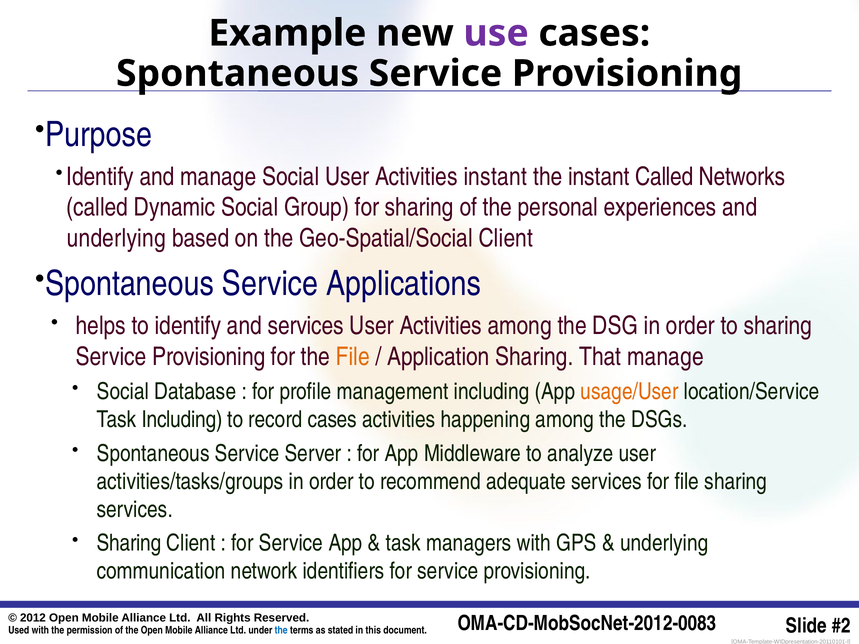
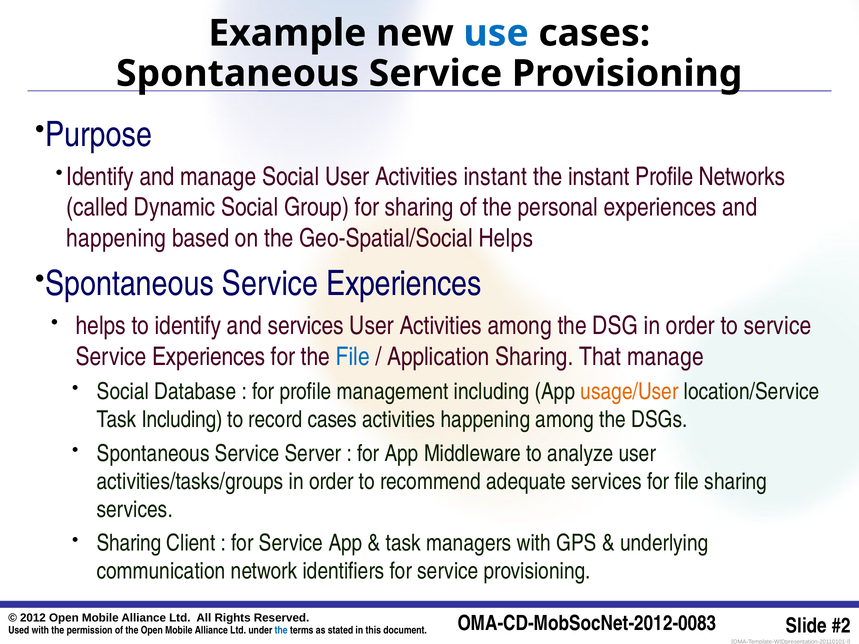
use colour: purple -> blue (496, 33)
instant Called: Called -> Profile (664, 177)
underlying: underlying -> happening (116, 238)
Geo-Spatial/Social Client: Client -> Helps (506, 238)
Spontaneous Service Applications: Applications -> Experiences (404, 284)
to sharing: sharing -> service (778, 326)
Provisioning: Provisioning -> Experiences (209, 357)
File colour: orange -> blue (353, 357)
